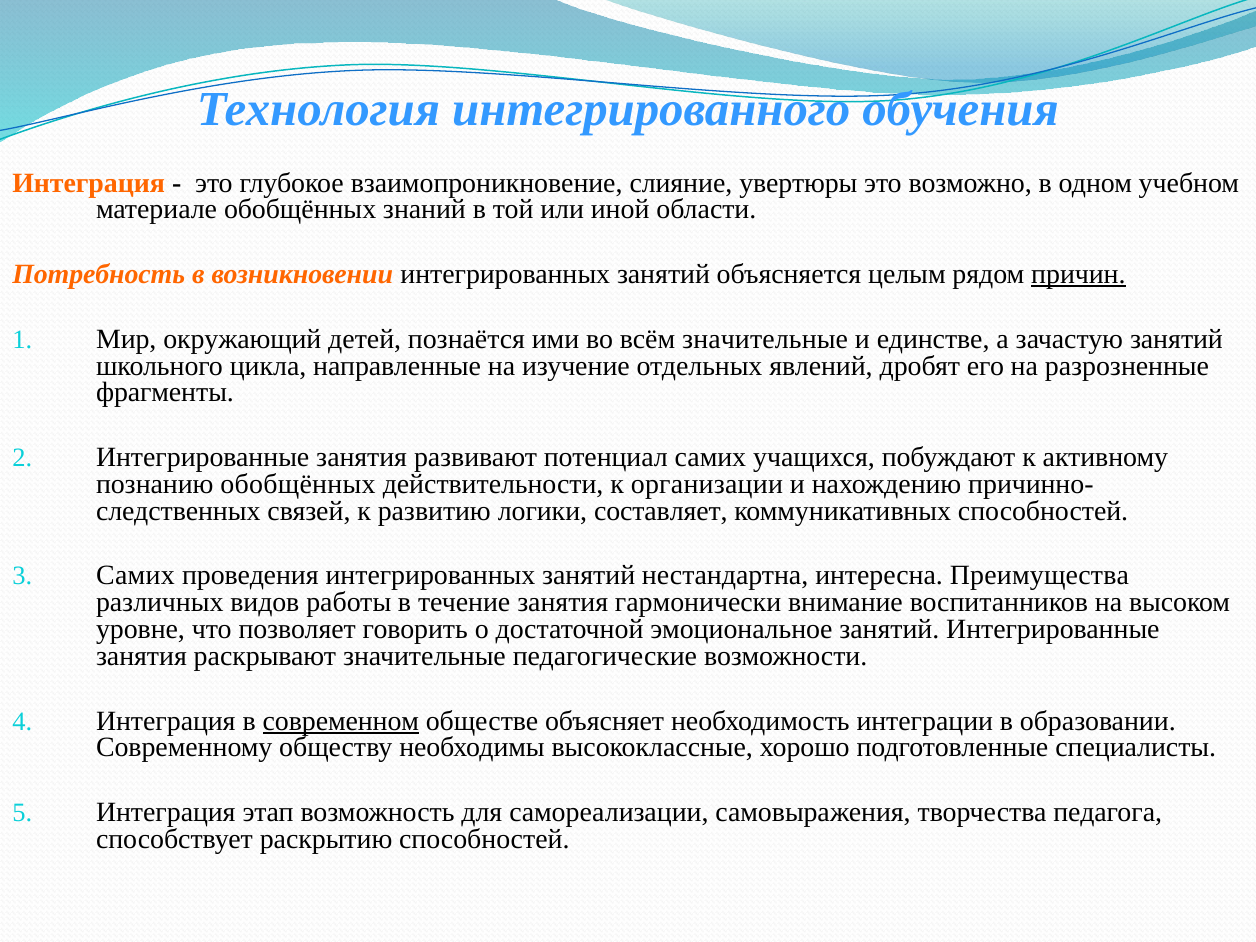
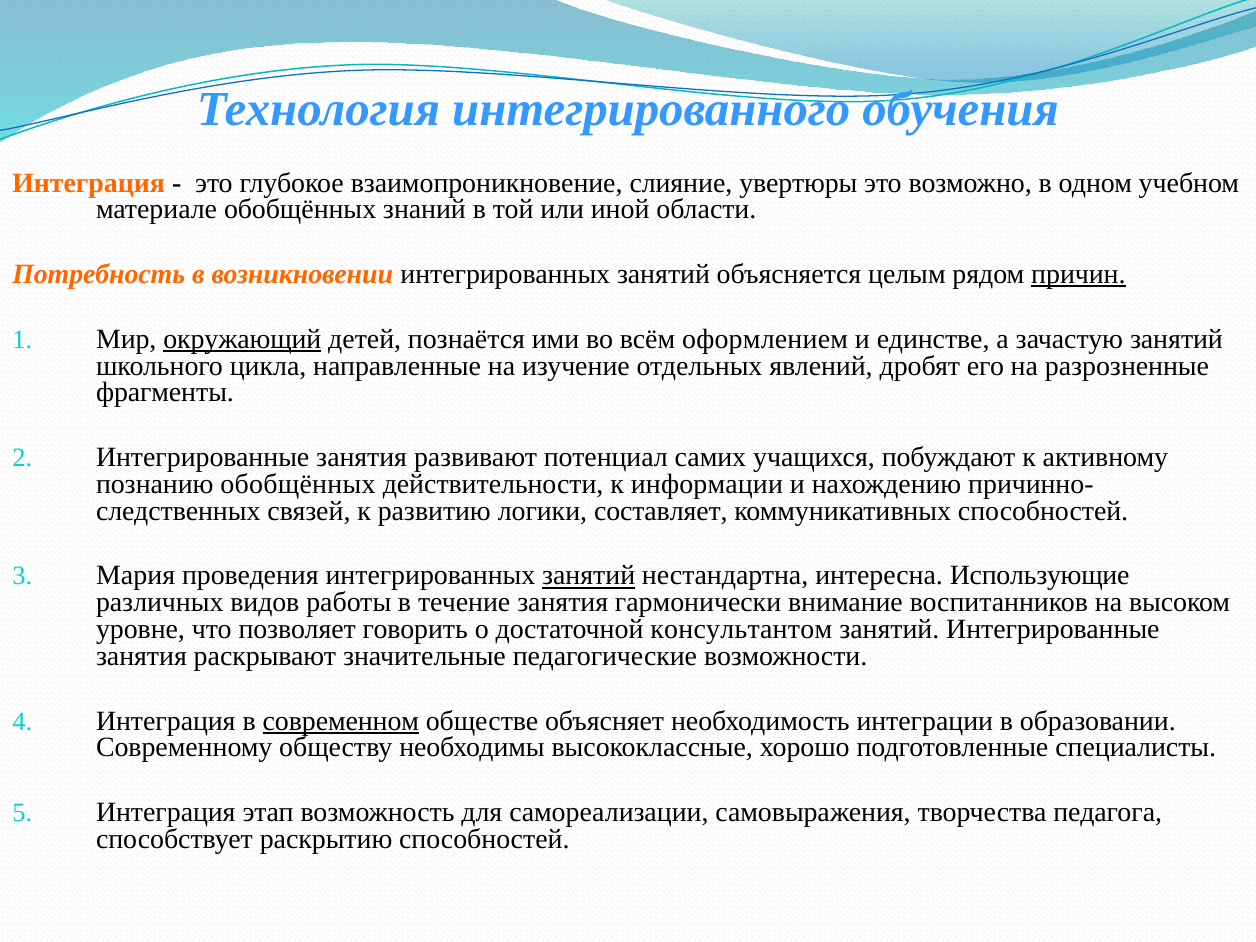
окружающий underline: none -> present (242, 339)
всём значительные: значительные -> оформлением (765, 339)
организации: организации -> информации (707, 484)
Самих: Самих -> Мария (136, 576)
занятий underline: none -> present (589, 576)
Преимущества: Преимущества -> Использующие (1040, 576)
эмоциональное: эмоциональное -> консультантом (741, 629)
